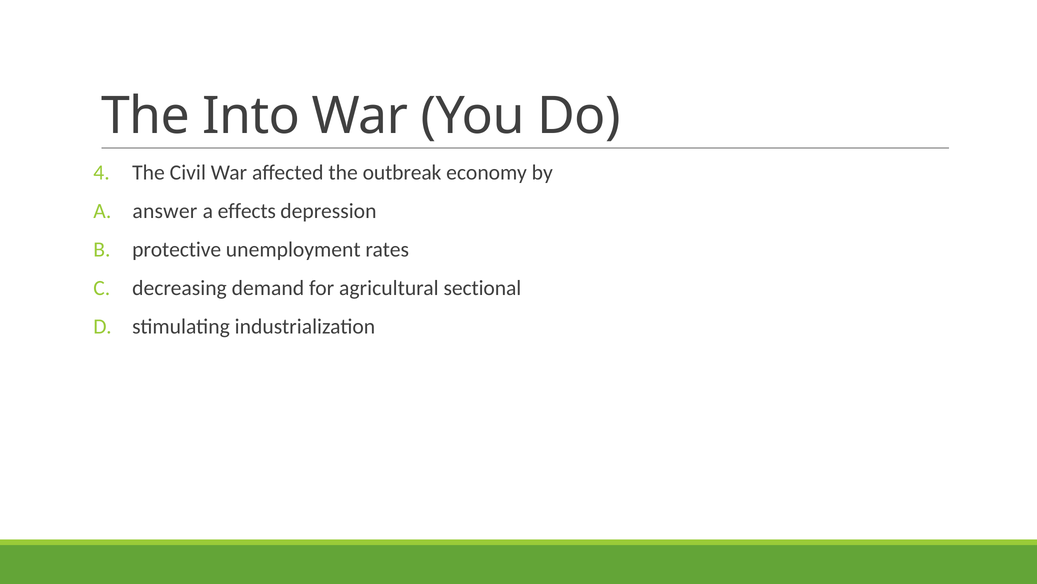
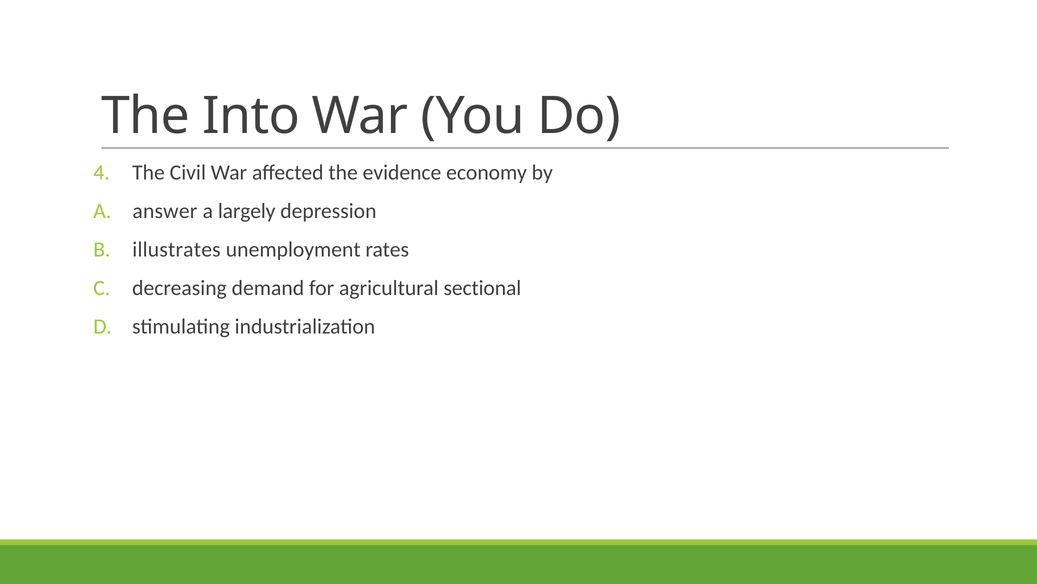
outbreak: outbreak -> evidence (402, 172)
effects: effects -> largely (247, 211)
protective: protective -> illustrates (177, 249)
